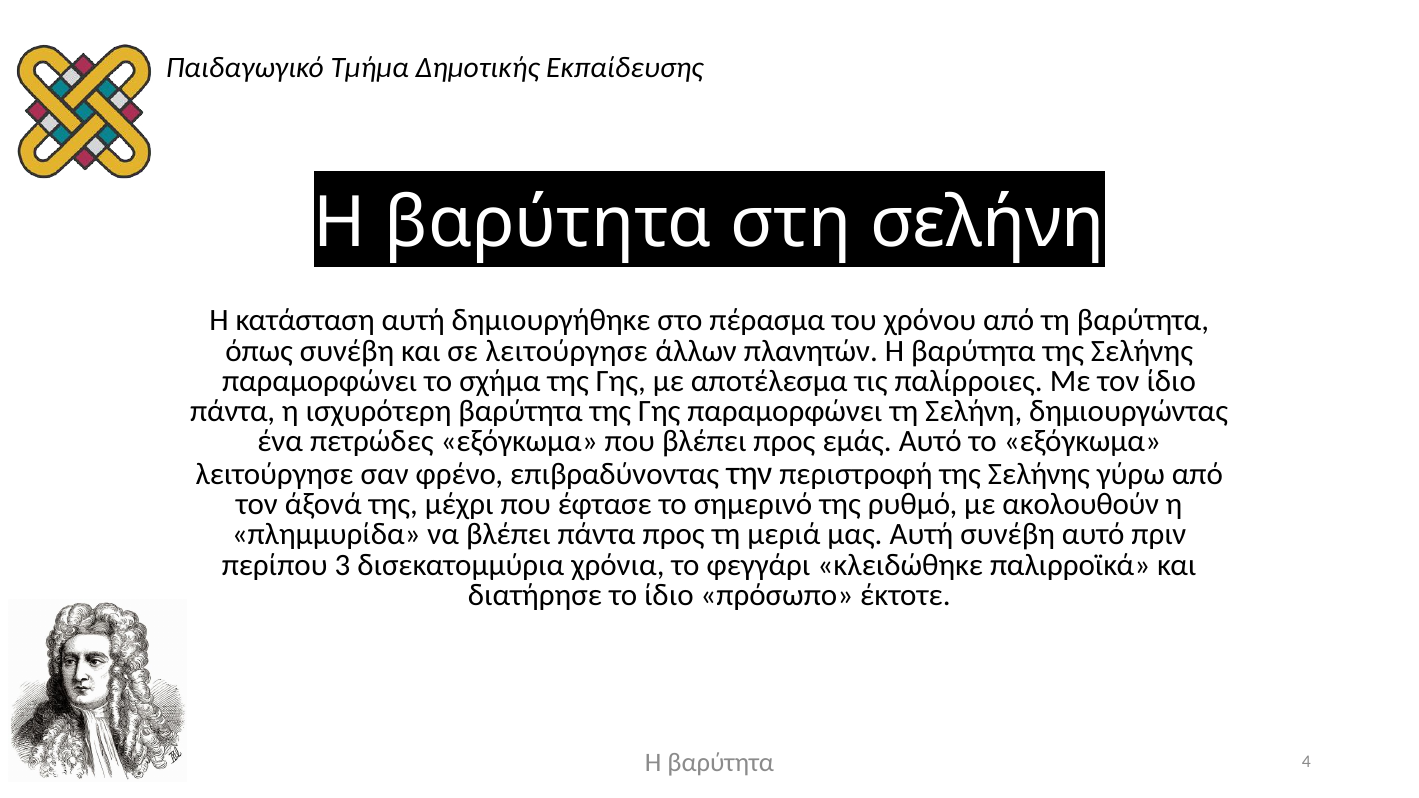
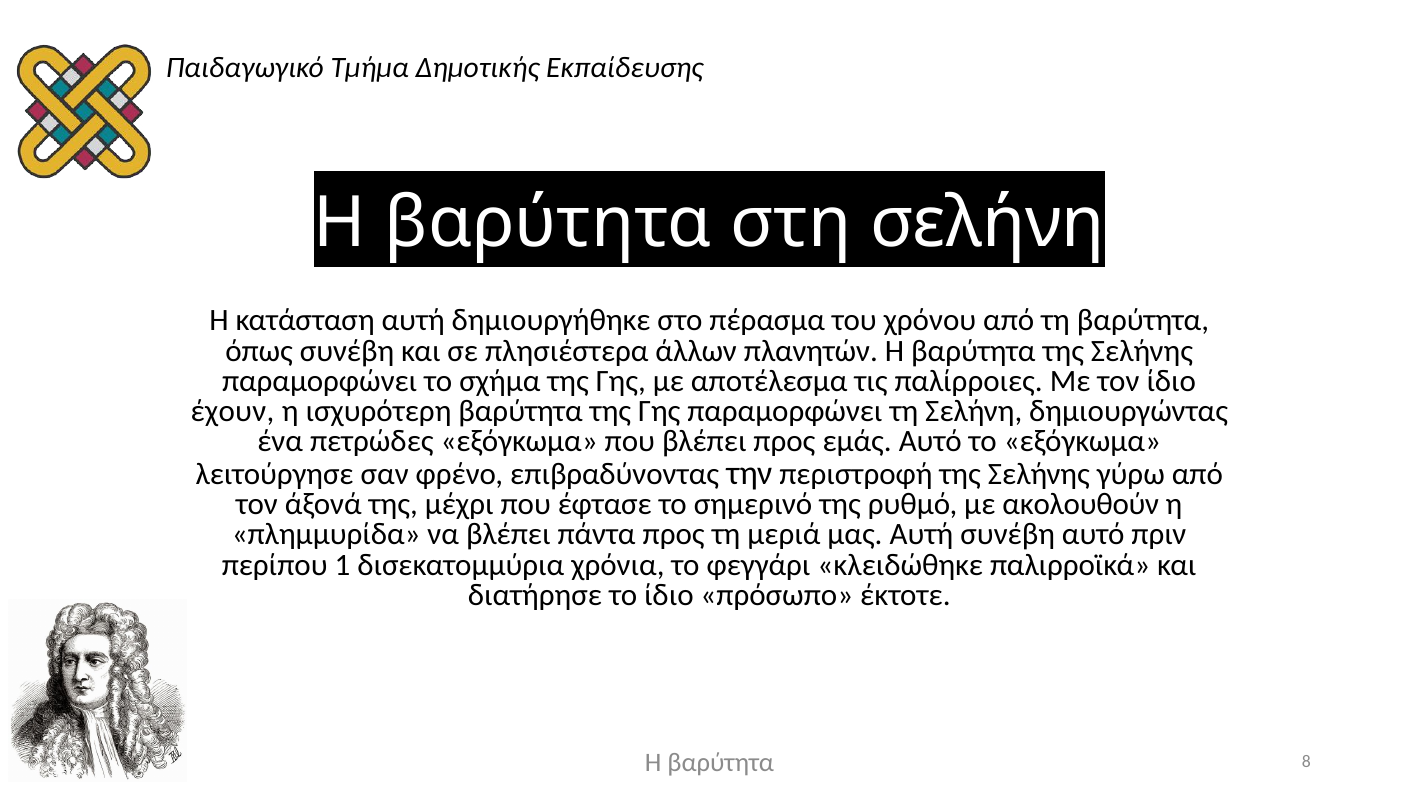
σε λειτούργησε: λειτούργησε -> πλησιέστερα (567, 351)
πάντα: πάντα -> έχουν (232, 411)
3: 3 -> 1 (342, 565)
4: 4 -> 8 (1306, 762)
